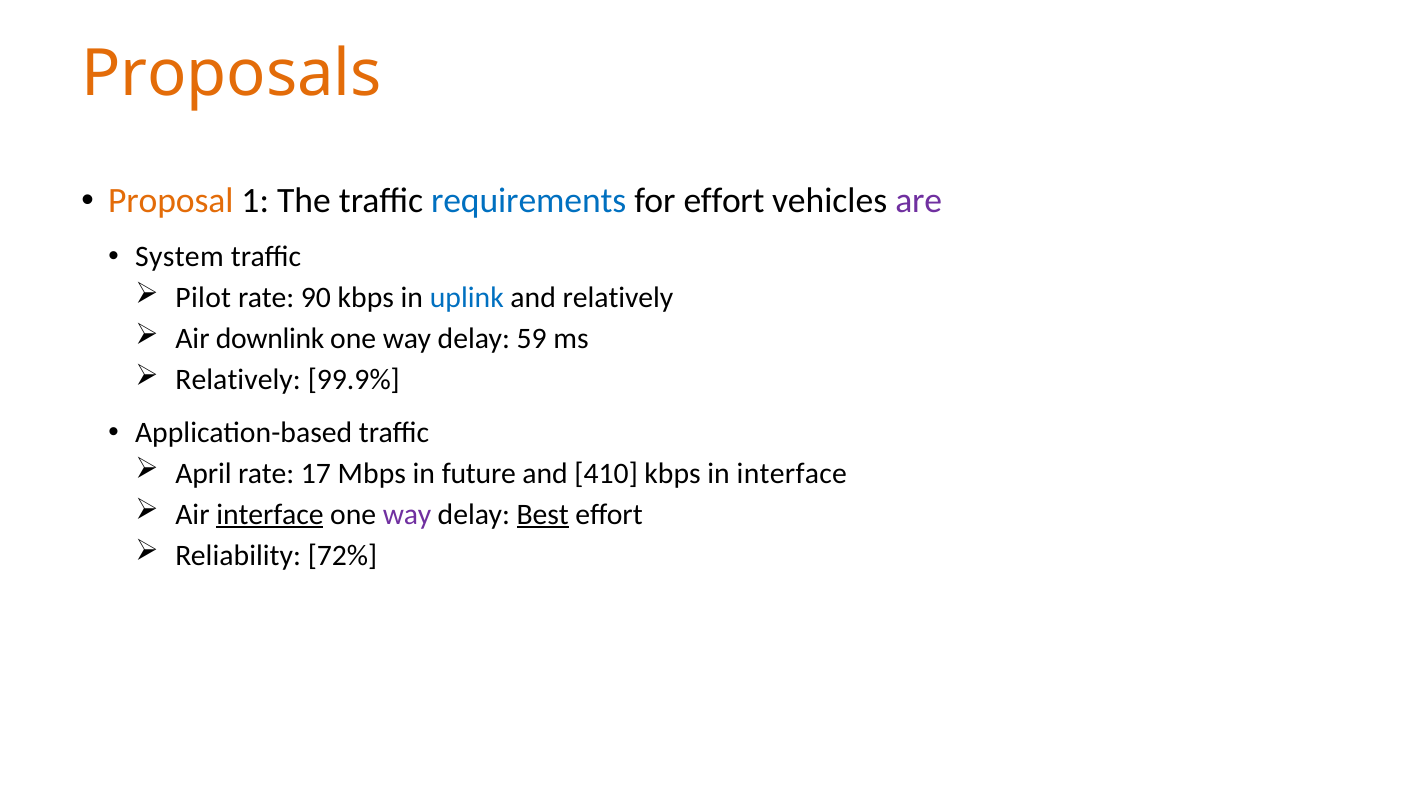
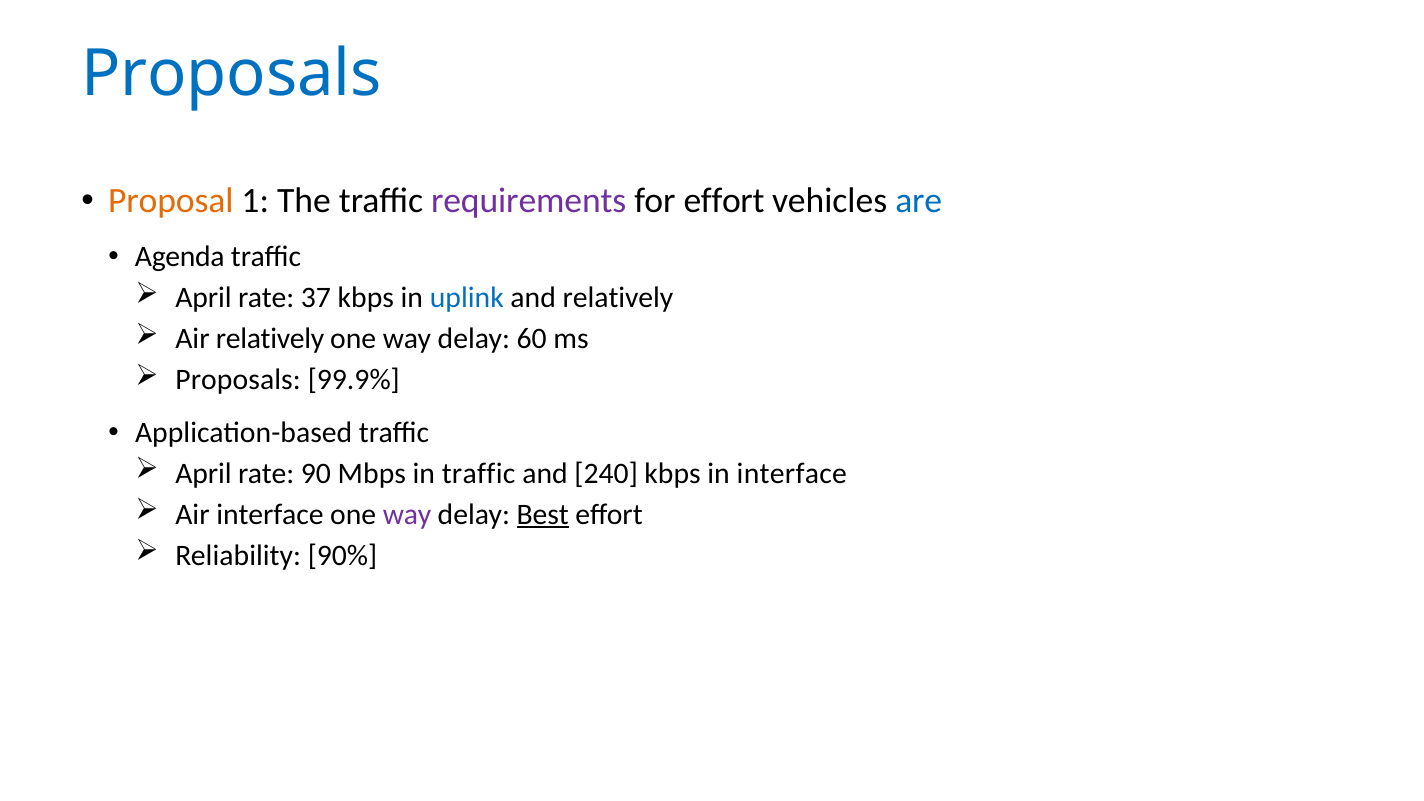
Proposals colour: orange -> blue (231, 74)
requirements colour: blue -> purple (529, 201)
are colour: purple -> blue (919, 201)
System: System -> Agenda (180, 257)
Pilot: Pilot -> April (204, 298)
90: 90 -> 37 (316, 298)
Air downlink: downlink -> relatively (270, 339)
59: 59 -> 60 (532, 339)
Relatively: Relatively -> Proposals (238, 380)
17: 17 -> 90 (316, 473)
in future: future -> traffic (479, 473)
410: 410 -> 240 (606, 473)
interface underline: present -> none (270, 514)
72%: 72% -> 90% (343, 555)
